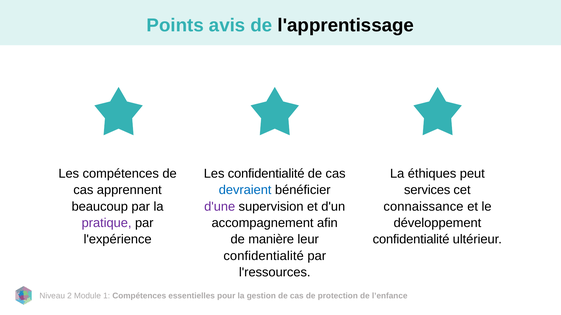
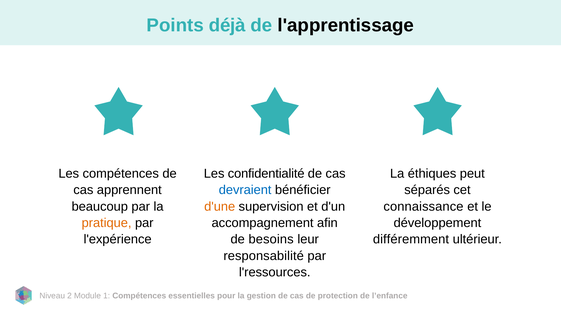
avis: avis -> déjà (227, 25)
services: services -> séparés (427, 190)
d'une colour: purple -> orange (220, 207)
pratique colour: purple -> orange (107, 223)
manière: manière -> besoins (271, 240)
confidentialité: confidentialité -> différemment (411, 240)
confidentialité: confidentialité -> responsabilité (264, 256)
